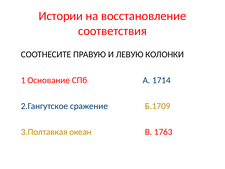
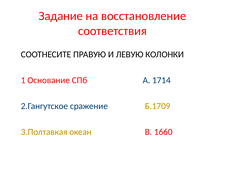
Истории: Истории -> Задание (61, 16)
1763: 1763 -> 1660 (163, 132)
